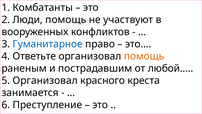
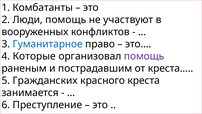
Ответьте: Ответьте -> Которые (34, 56)
помощь colour: orange -> purple (144, 56)
любой…: любой… -> креста… (171, 68)
5 Организовал: Организовал -> Гражданских (45, 80)
